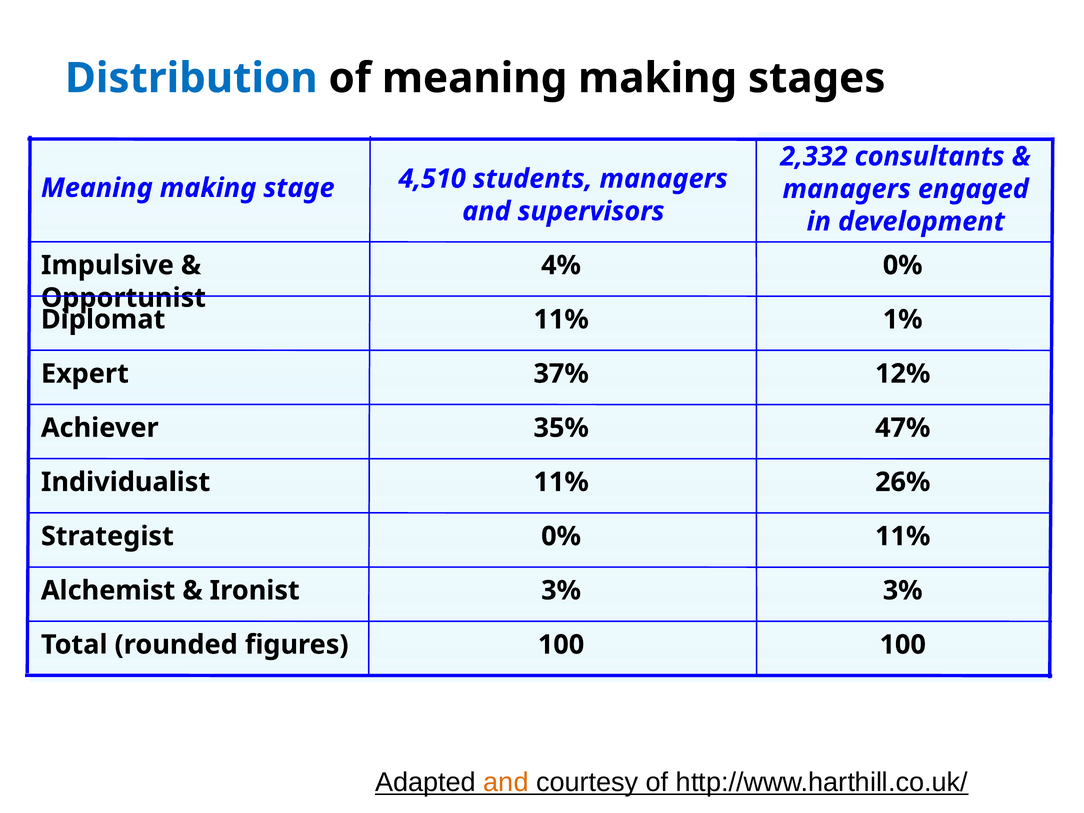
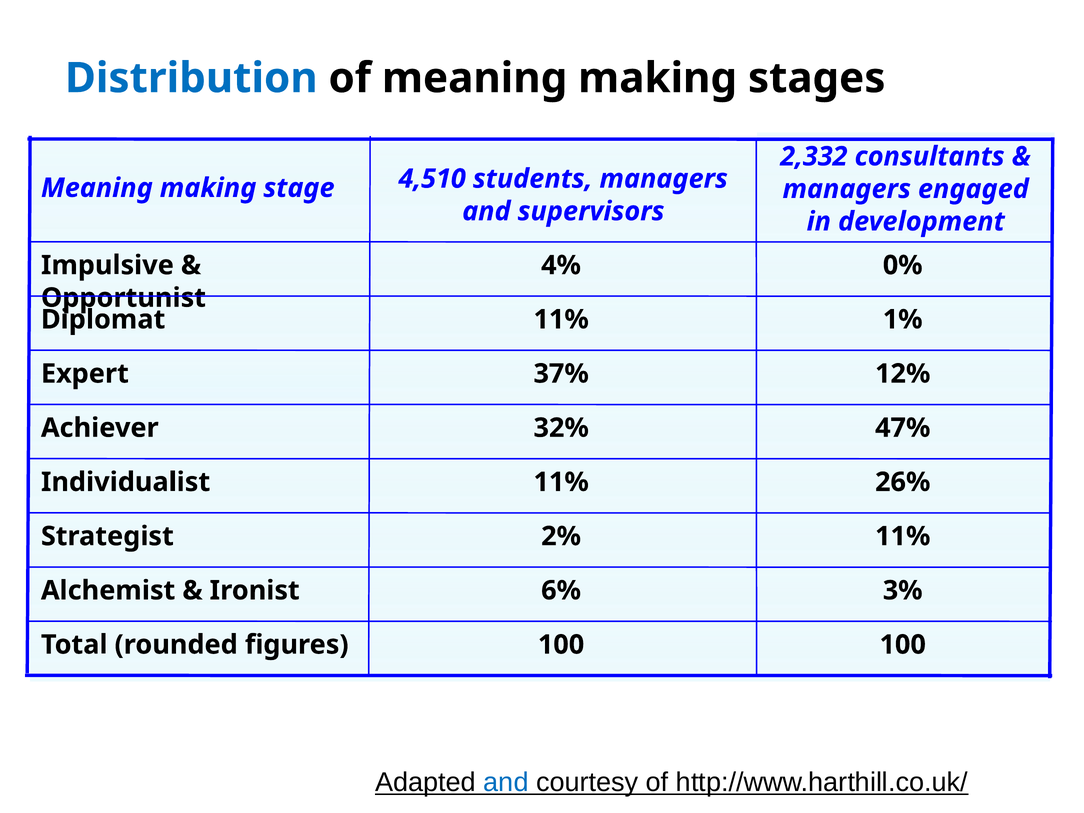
35%: 35% -> 32% (561, 428)
0%: 0% -> 2% (561, 536)
3%: 3% -> 6% (561, 590)
and colour: orange -> blue (506, 782)
